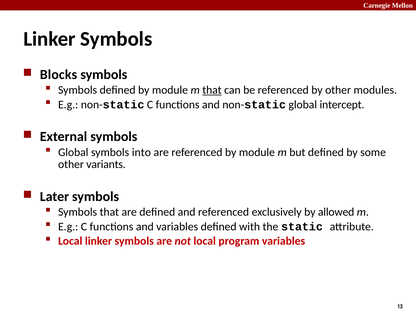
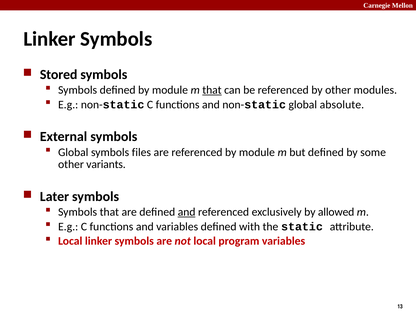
Blocks: Blocks -> Stored (59, 74)
intercept: intercept -> absolute (342, 105)
into: into -> files (141, 152)
and underline: none -> present (187, 212)
